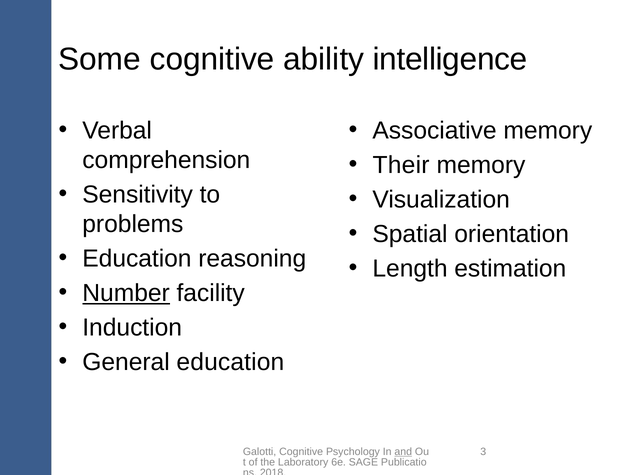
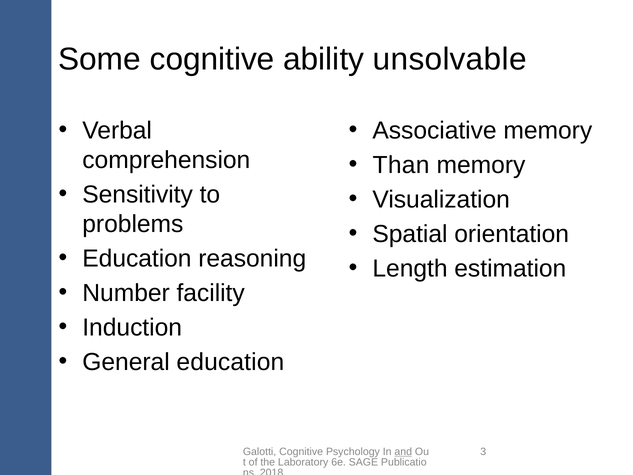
intelligence: intelligence -> unsolvable (450, 59)
Their: Their -> Than (401, 165)
Number underline: present -> none (126, 293)
